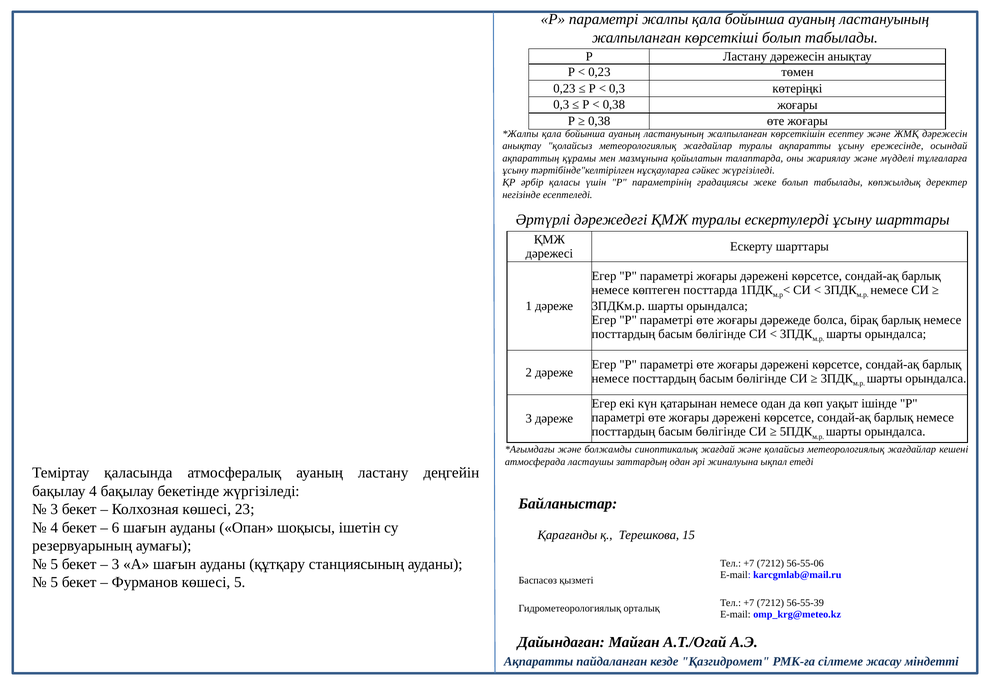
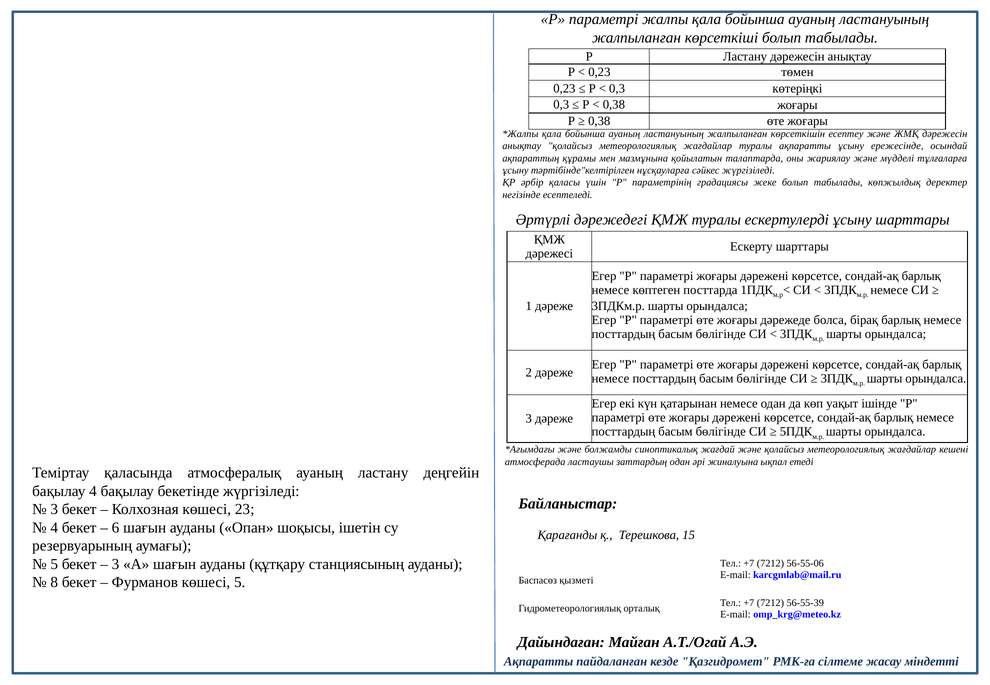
5: 5 -> 8 (54, 583)
